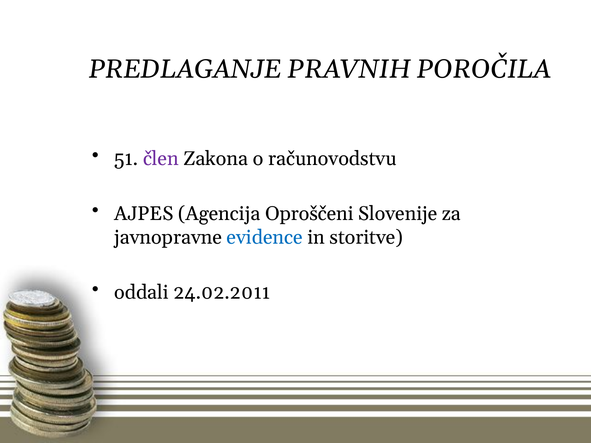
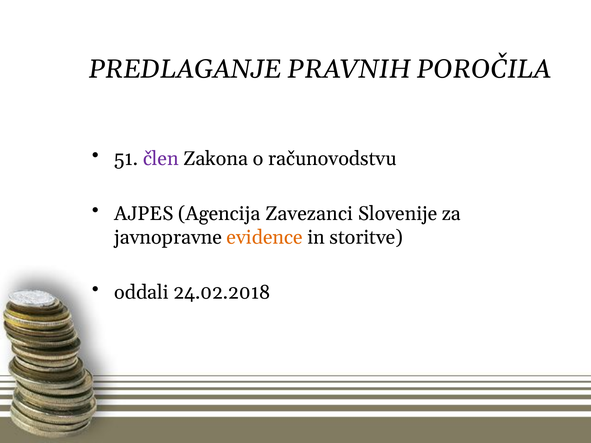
Oproščeni: Oproščeni -> Zavezanci (309, 214)
evidence colour: blue -> orange (265, 237)
24.02.2011: 24.02.2011 -> 24.02.2018 (222, 293)
